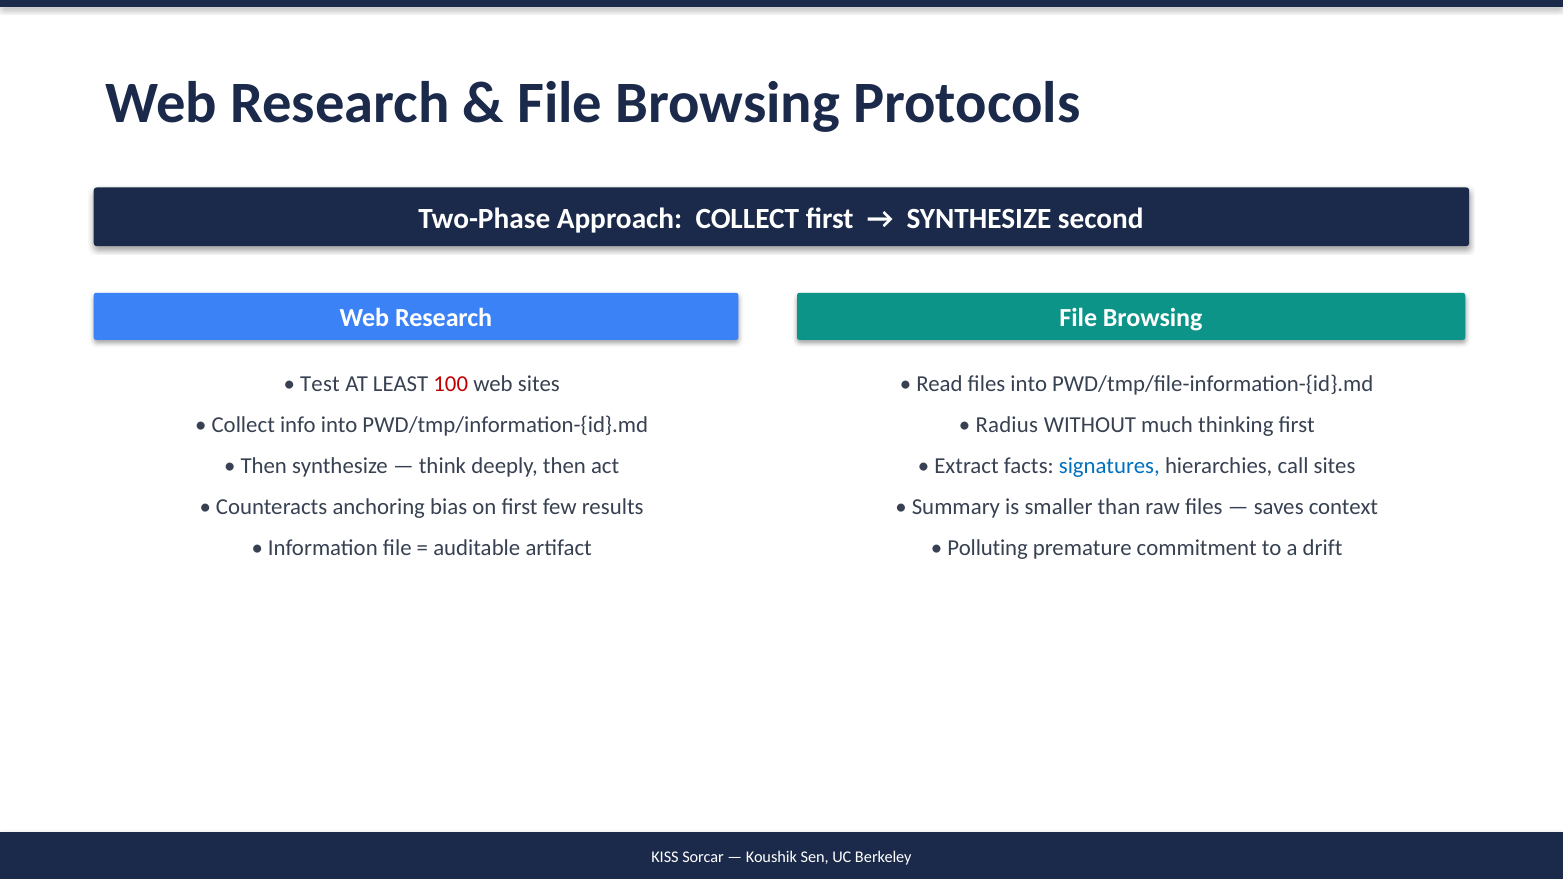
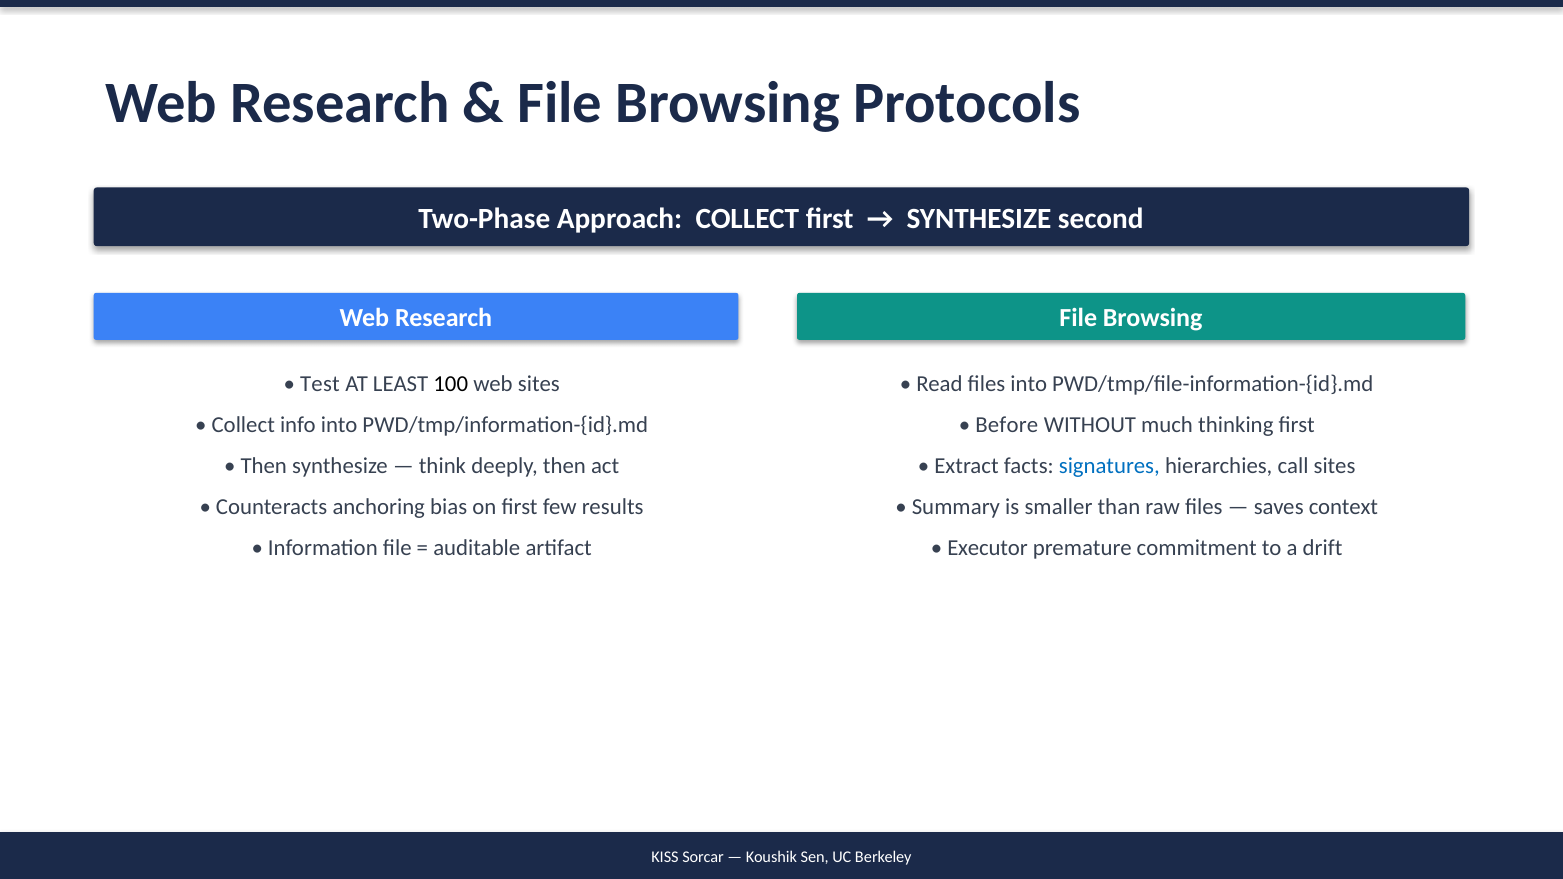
100 colour: red -> black (451, 384)
Radius: Radius -> Before (1007, 425)
Polluting: Polluting -> Executor (988, 549)
